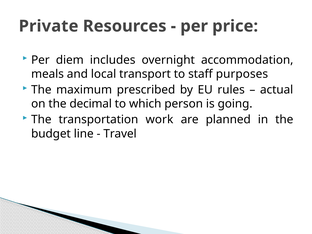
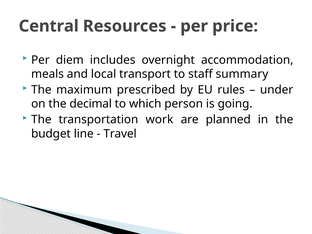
Private: Private -> Central (49, 26)
purposes: purposes -> summary (242, 74)
actual: actual -> under (277, 90)
